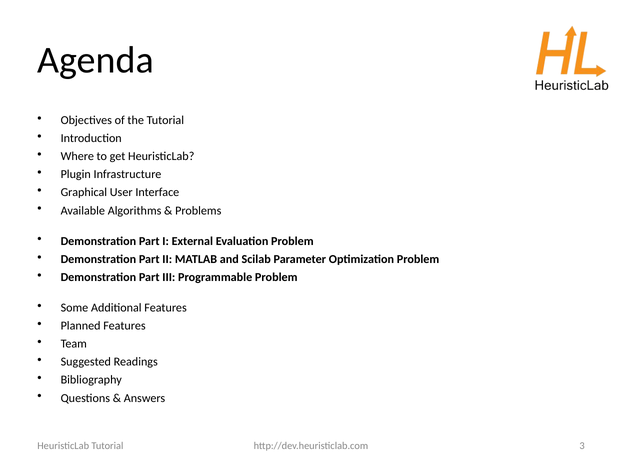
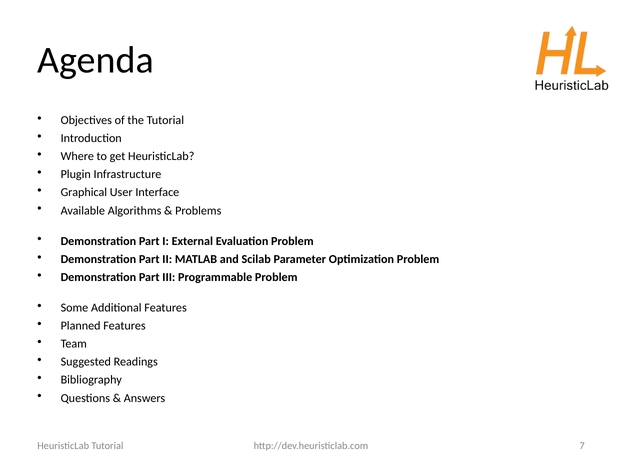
3: 3 -> 7 (582, 445)
